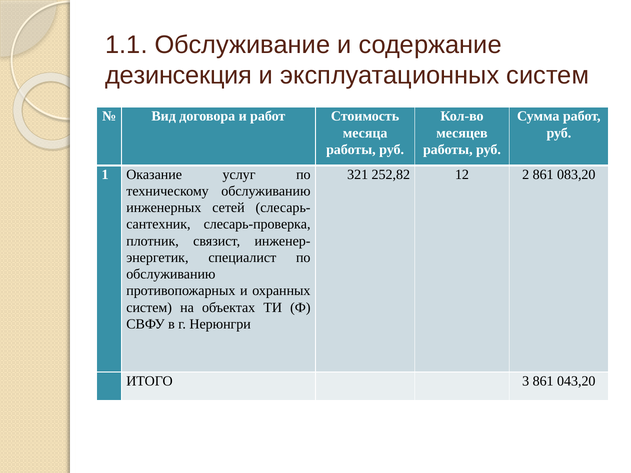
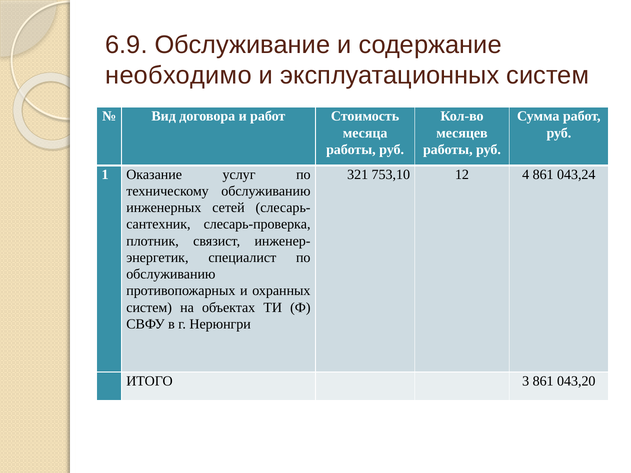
1.1: 1.1 -> 6.9 (126, 45)
дезинсекция: дезинсекция -> необходимо (178, 75)
252,82: 252,82 -> 753,10 (391, 174)
2: 2 -> 4 (526, 174)
083,20: 083,20 -> 043,24 (576, 174)
